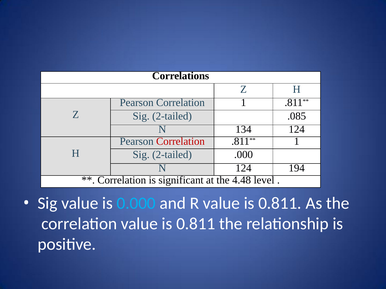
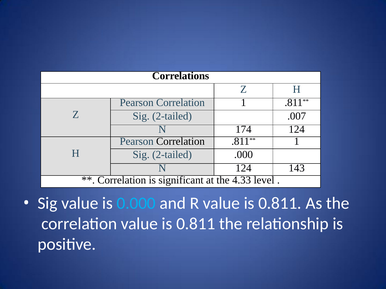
.085: .085 -> .007 (297, 116)
134: 134 -> 174 (243, 130)
Correlation colour: red -> black (180, 142)
194: 194 -> 143 (297, 168)
4.48: 4.48 -> 4.33 (242, 180)
